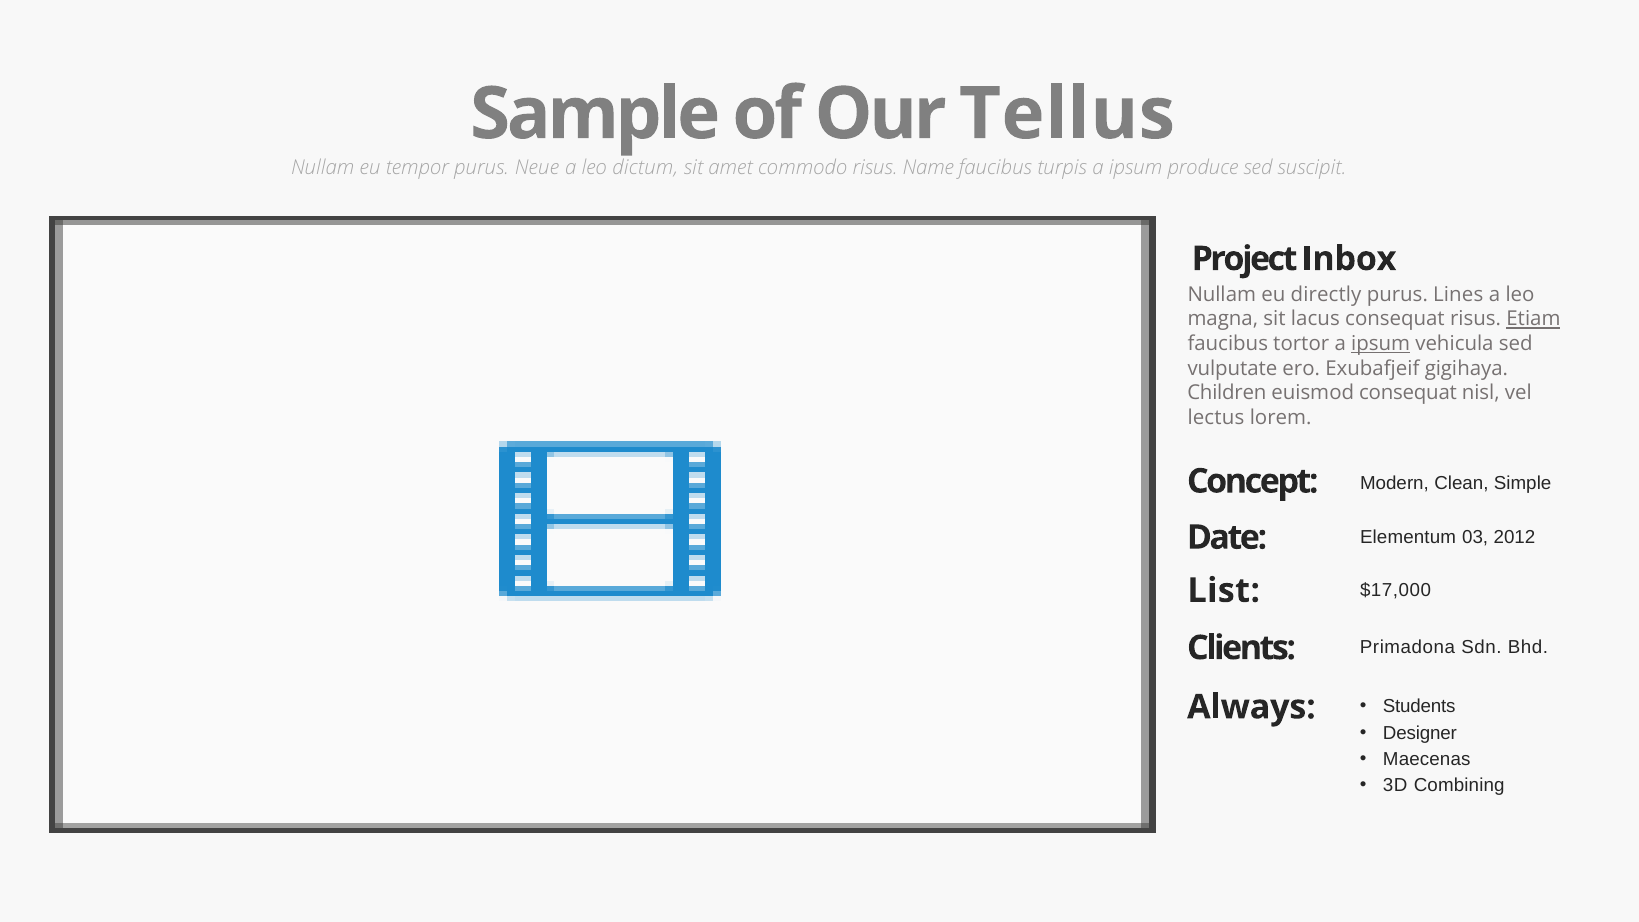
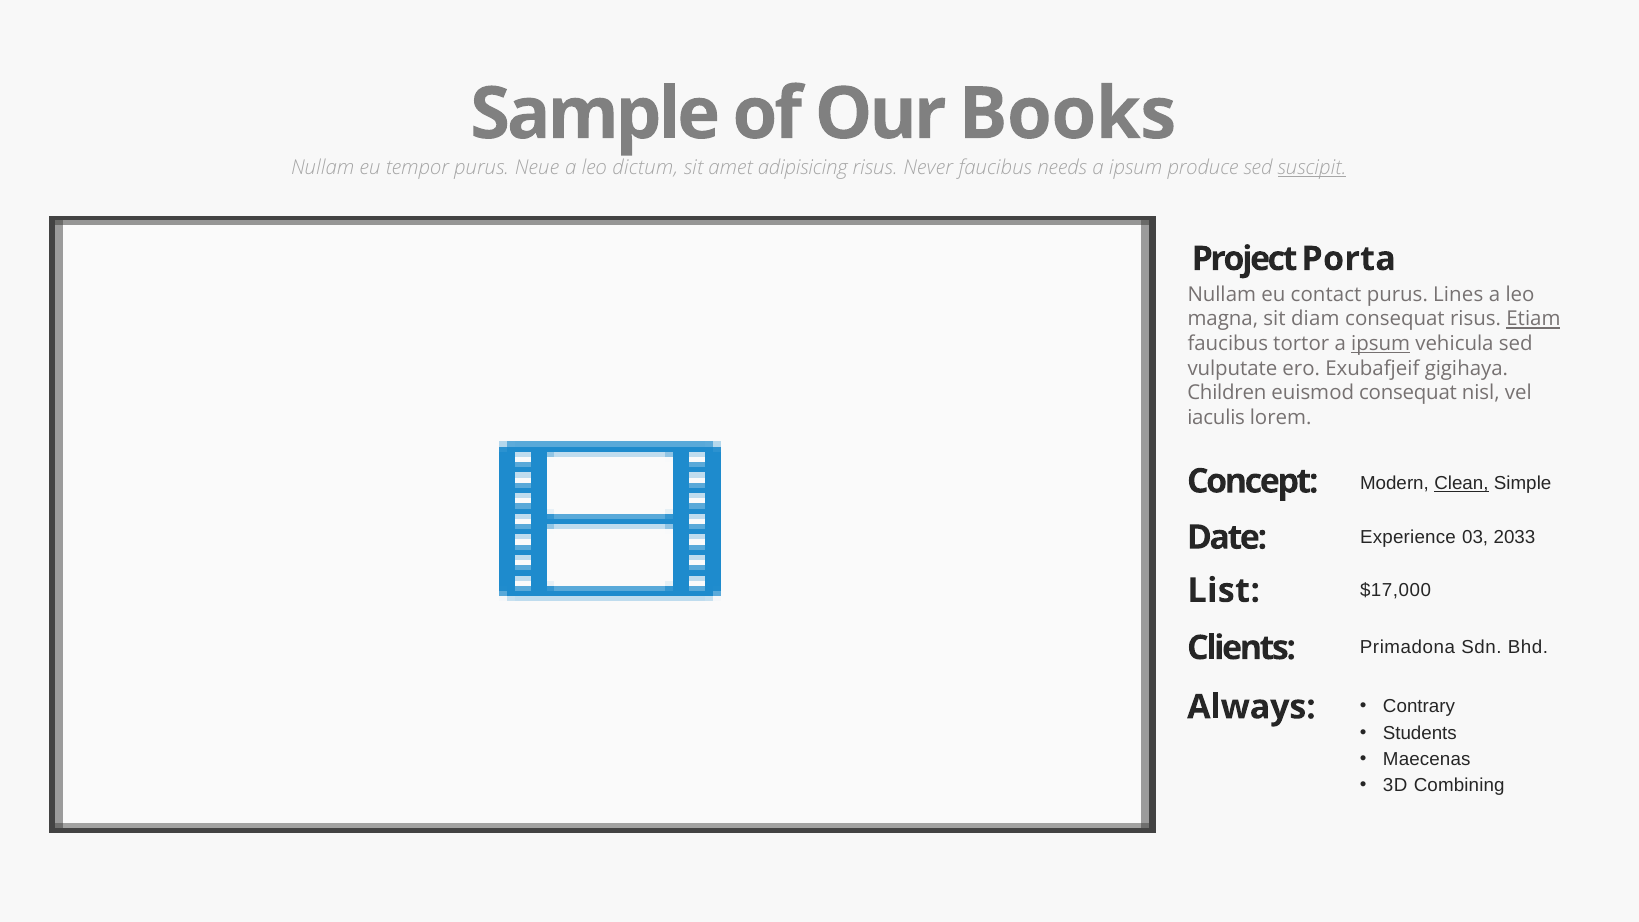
Tellus: Tellus -> Books (1068, 114)
commodo: commodo -> adipisicing (803, 168)
Name: Name -> Never (928, 168)
turpis: turpis -> needs (1062, 168)
suscipit underline: none -> present (1312, 168)
Inbox: Inbox -> Porta (1349, 259)
directly: directly -> contact (1326, 295)
lacus: lacus -> diam (1315, 319)
lectus: lectus -> iaculis (1216, 418)
Clean underline: none -> present (1461, 483)
Elementum: Elementum -> Experience (1408, 537)
2012: 2012 -> 2033 (1514, 537)
Students: Students -> Contrary (1419, 707)
Designer: Designer -> Students (1420, 733)
